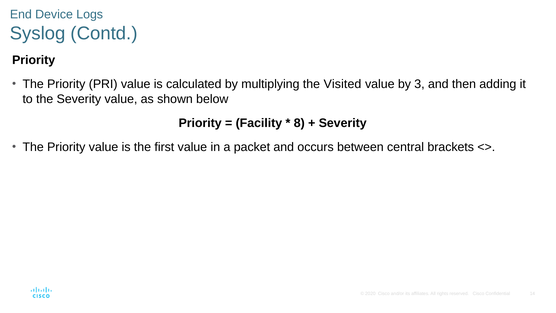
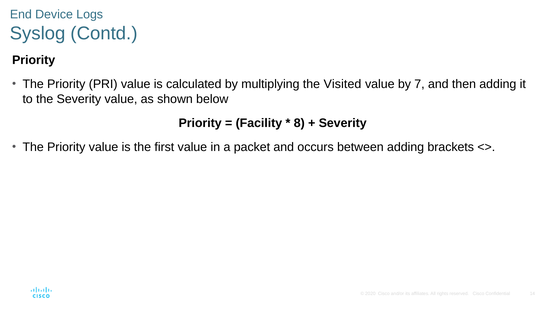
3: 3 -> 7 (419, 84)
between central: central -> adding (406, 147)
